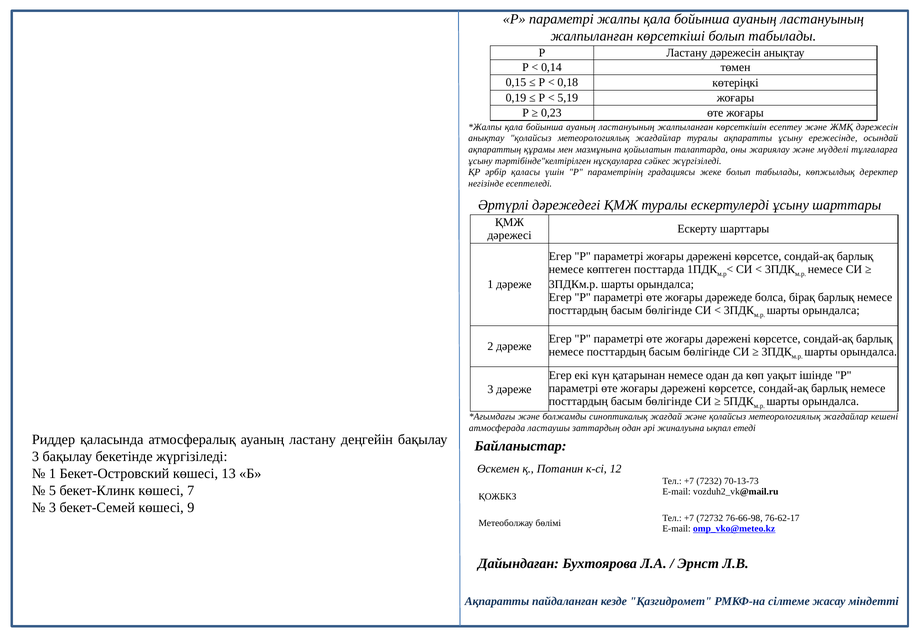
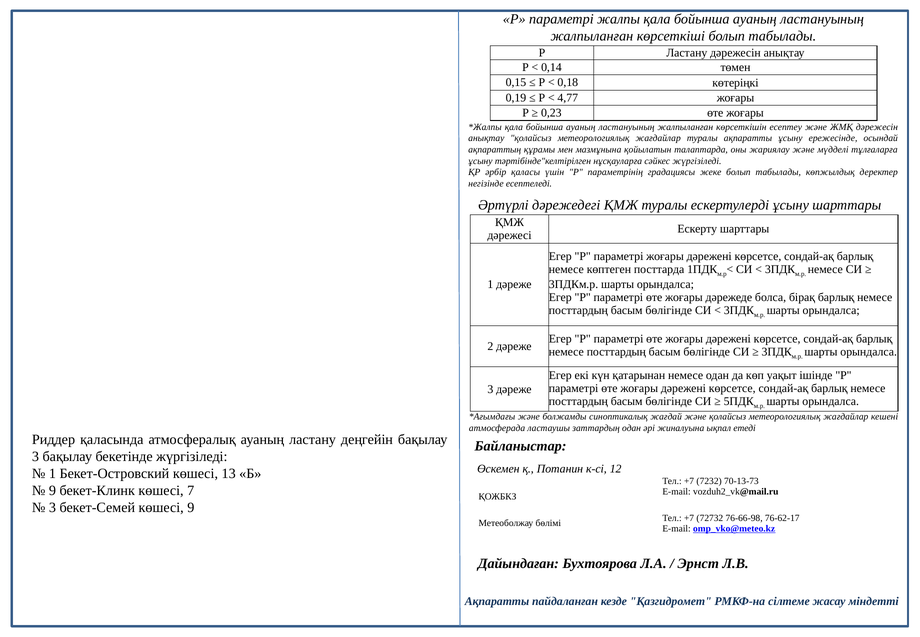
5,19: 5,19 -> 4,77 (568, 98)
5: 5 -> 9 (53, 491)
